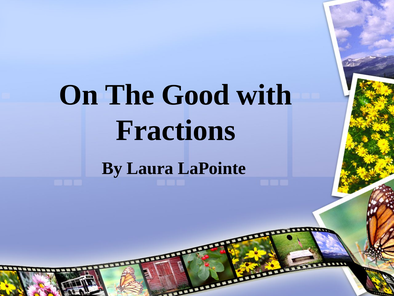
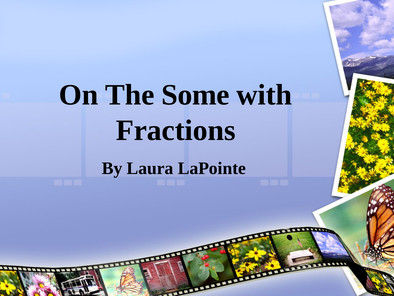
Good: Good -> Some (196, 95)
